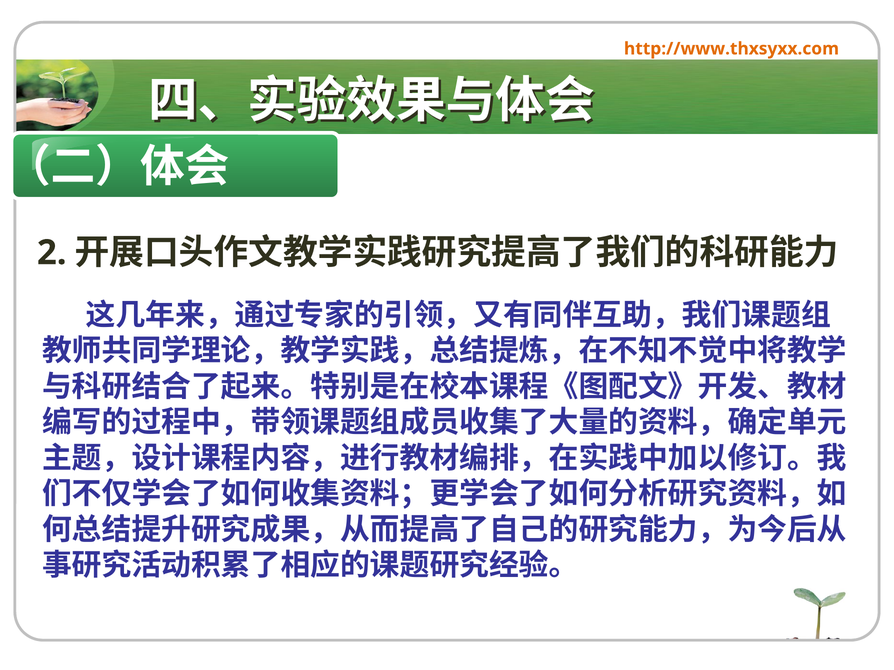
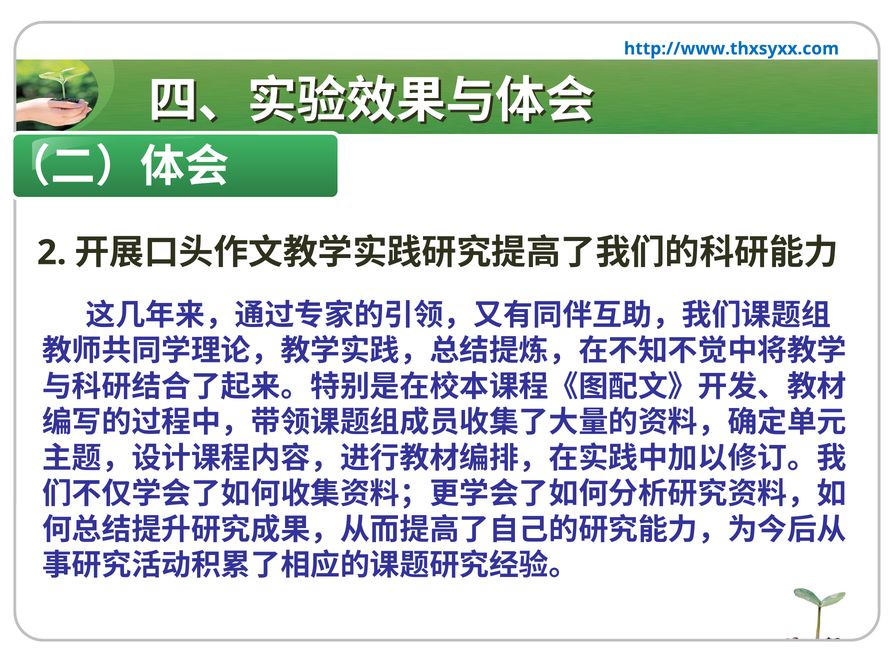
http://www.thxsyxx.com colour: orange -> blue (732, 49)
